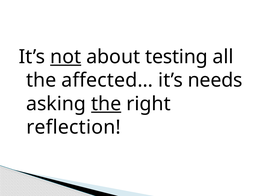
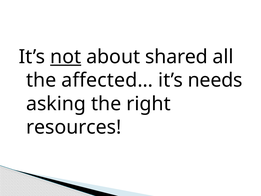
testing: testing -> shared (176, 57)
the underline: present -> none (106, 104)
reflection: reflection -> resources (74, 127)
